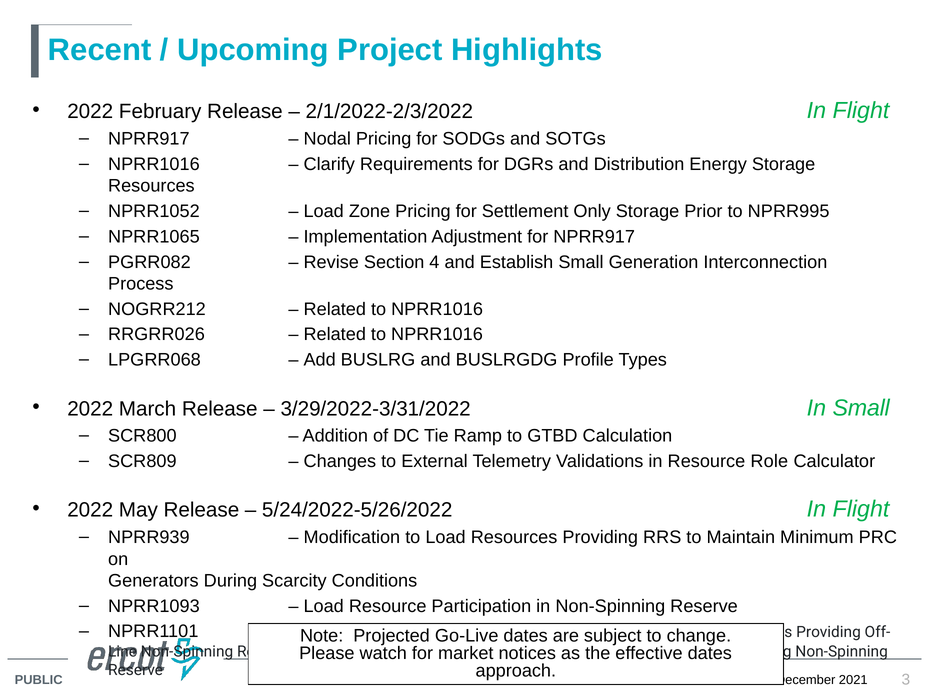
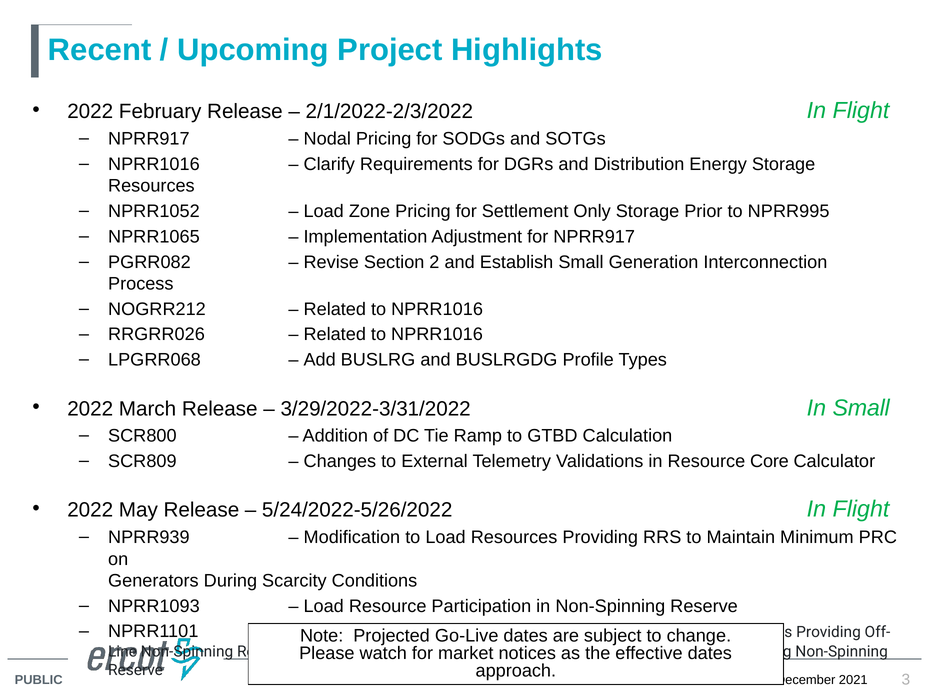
4: 4 -> 2 (434, 262)
Role: Role -> Core (769, 461)
